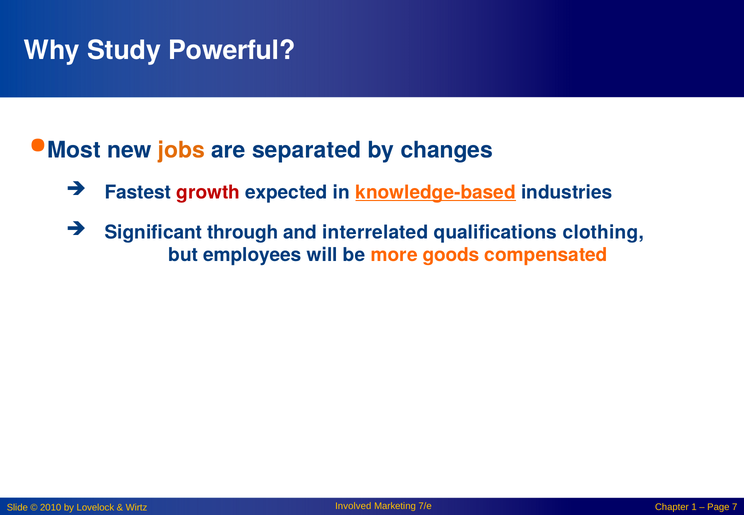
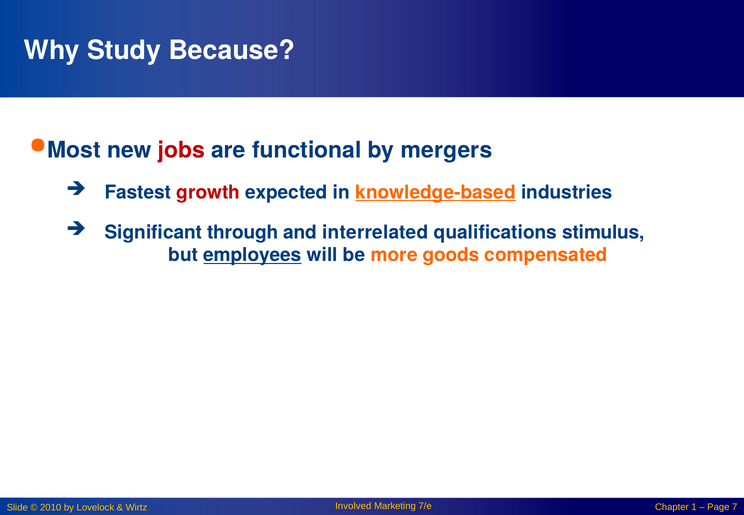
Powerful: Powerful -> Because (232, 50)
jobs colour: orange -> red (181, 150)
separated: separated -> functional (307, 150)
changes: changes -> mergers (446, 150)
clothing: clothing -> stimulus (603, 232)
employees underline: none -> present (252, 255)
